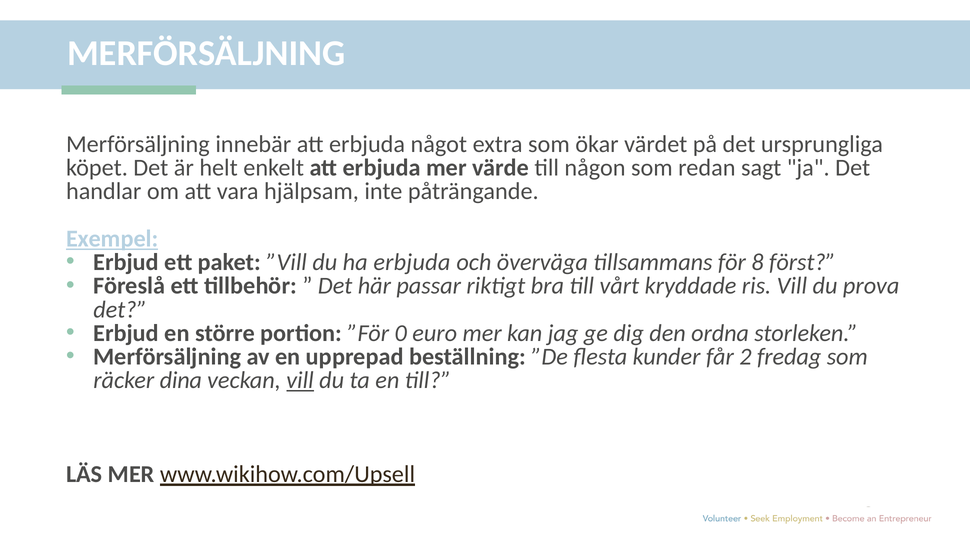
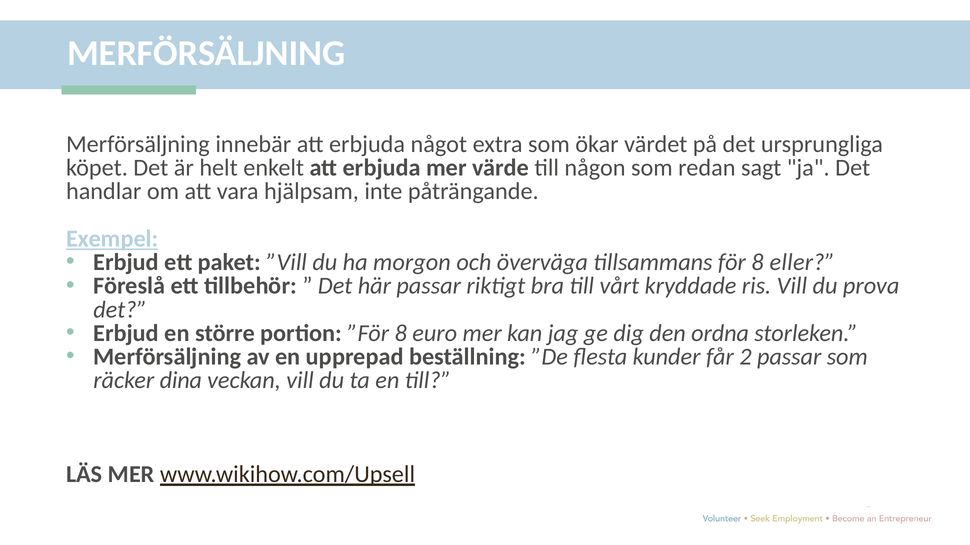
erbjuda: erbjuda -> morgon (412, 263)
först: först -> eller (802, 263)
0: 0 -> 8 (401, 334)
2 fredag: fredag -> passar (789, 357)
vill underline: present -> none (300, 381)
